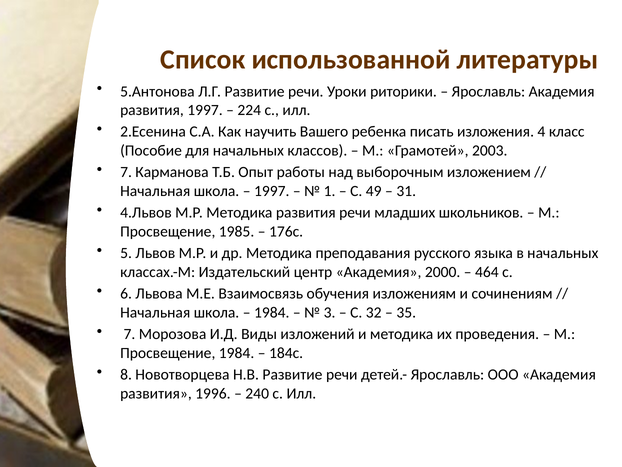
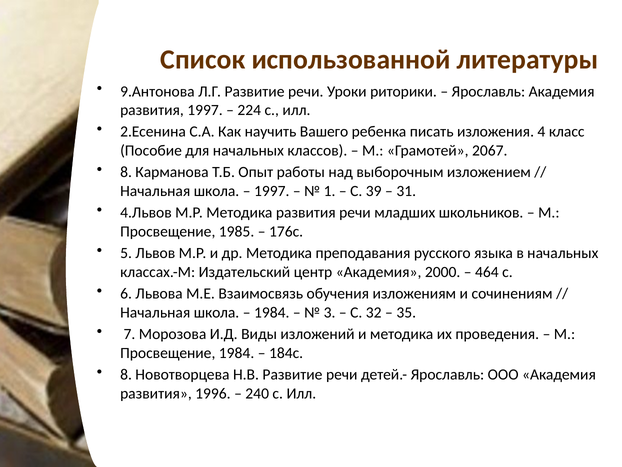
5.Антонова: 5.Антонова -> 9.Антонова (157, 91)
2003: 2003 -> 2067 (490, 150)
7: 7 -> 8 (126, 172)
49: 49 -> 39 (374, 191)
